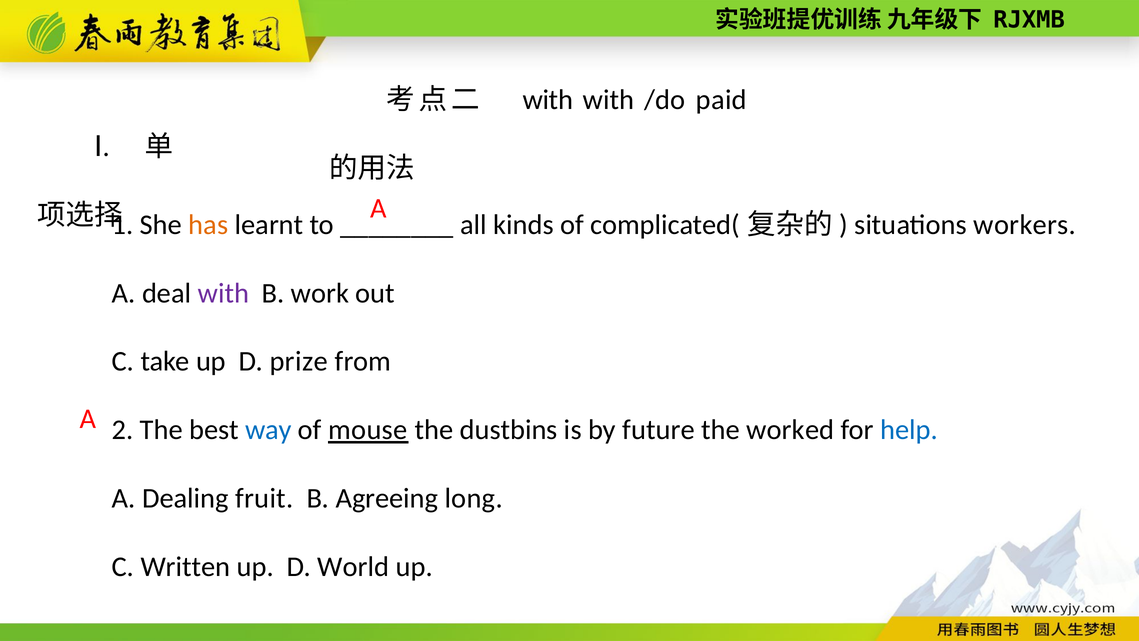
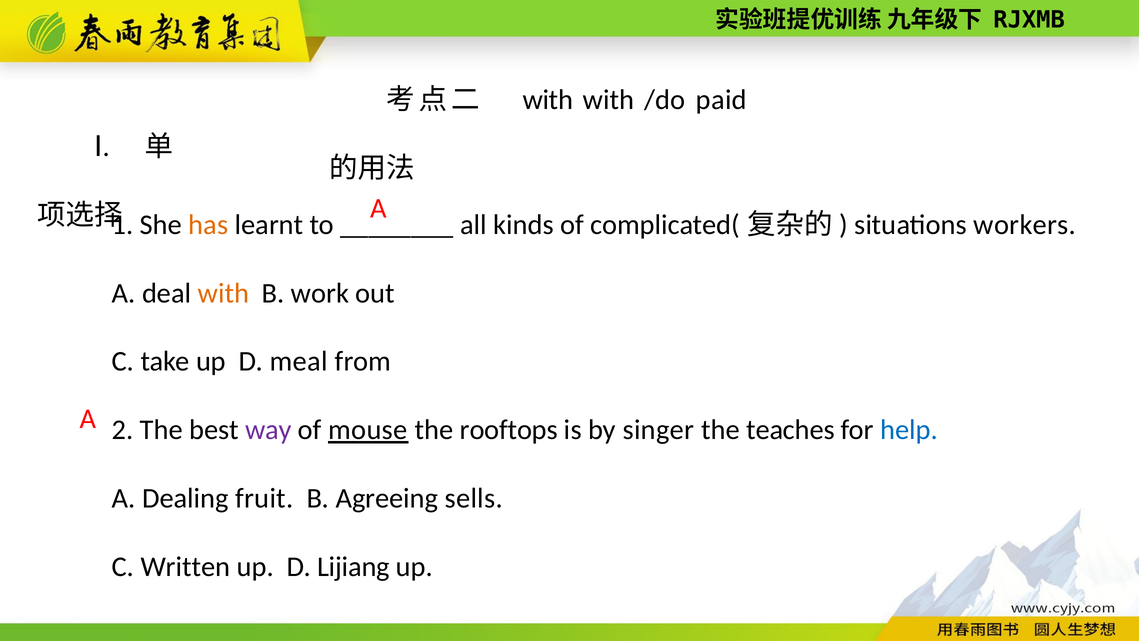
with colour: purple -> orange (223, 293)
prize: prize -> meal (299, 361)
way colour: blue -> purple (268, 430)
dustbins: dustbins -> rooftops (509, 430)
future: future -> singer (658, 430)
worked: worked -> teaches (790, 430)
long: long -> sells (474, 498)
World: World -> Lijiang (353, 566)
